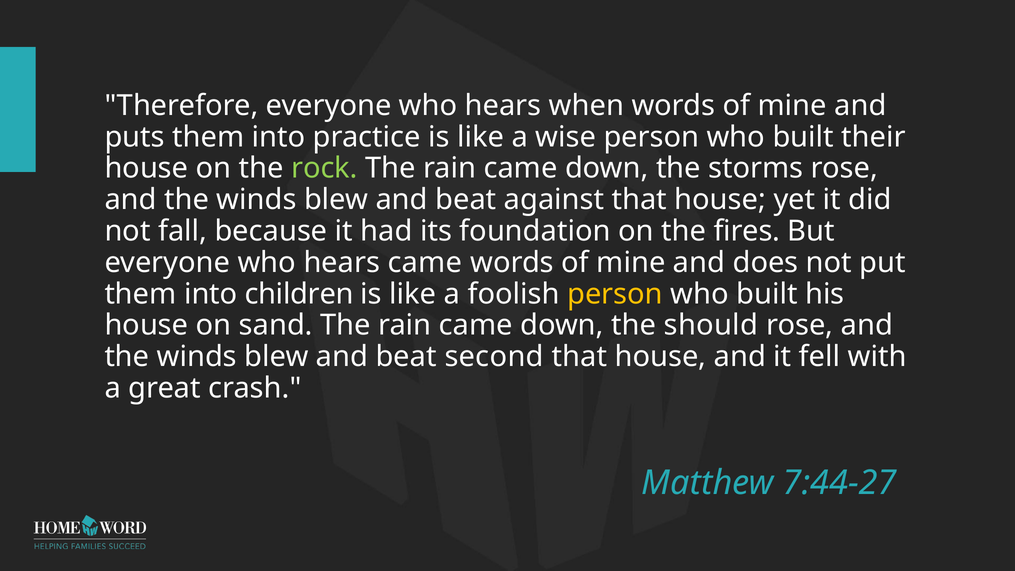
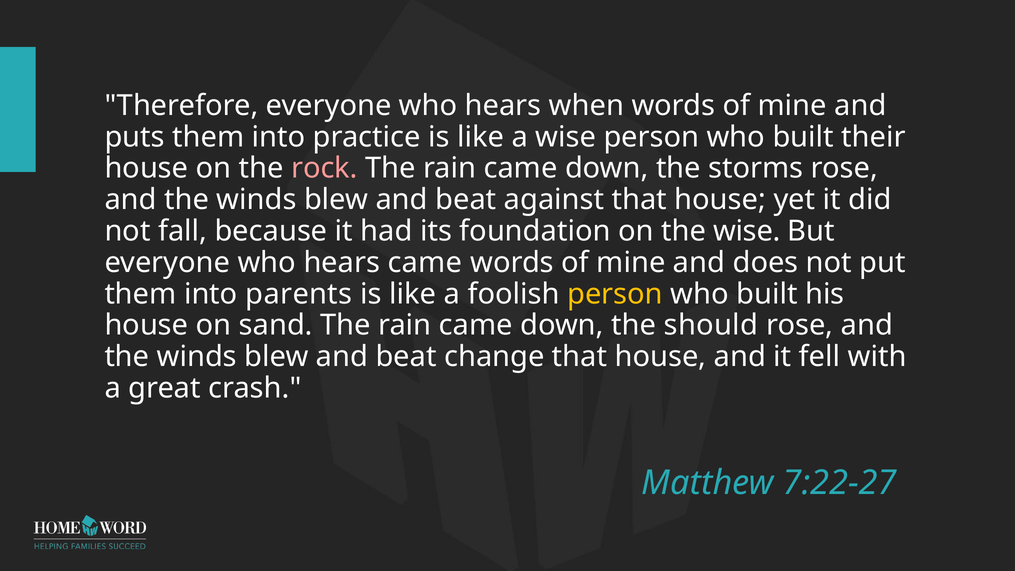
rock colour: light green -> pink (324, 168)
the fires: fires -> wise (747, 231)
children: children -> parents (299, 294)
second: second -> change (494, 357)
7:44-27: 7:44-27 -> 7:22-27 (840, 483)
